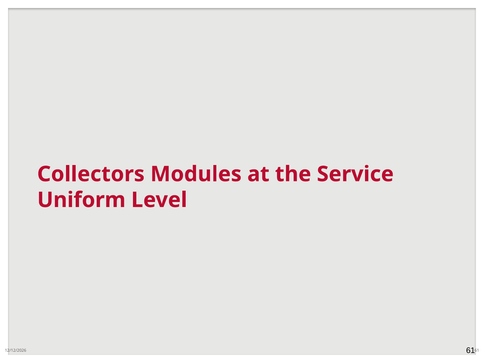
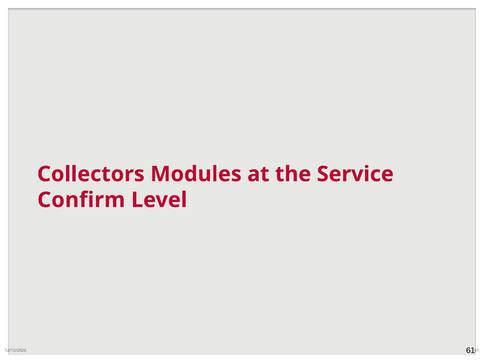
Uniform: Uniform -> Confirm (81, 200)
